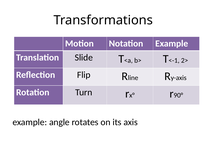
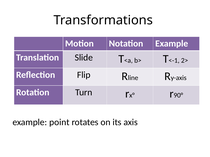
angle: angle -> point (59, 123)
